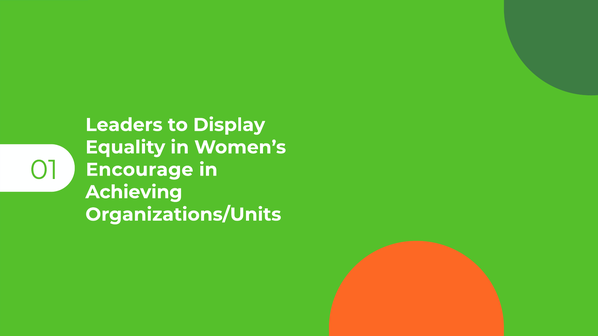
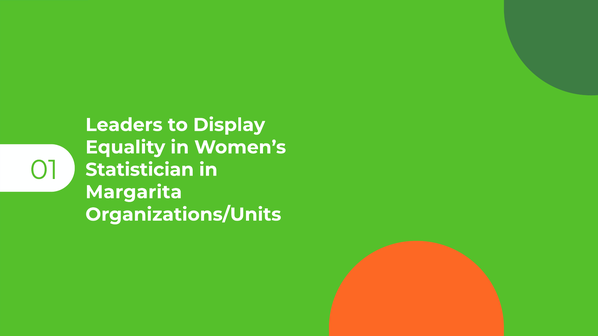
Encourage: Encourage -> Statistician (140, 170)
Achieving: Achieving -> Margarita (134, 192)
